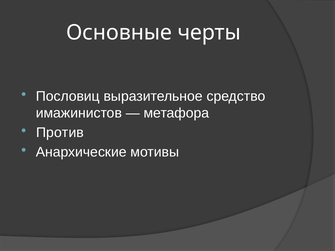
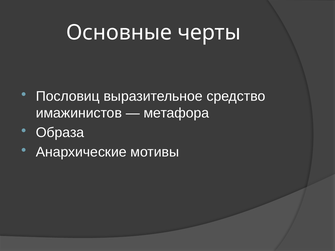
Против: Против -> Образа (60, 133)
